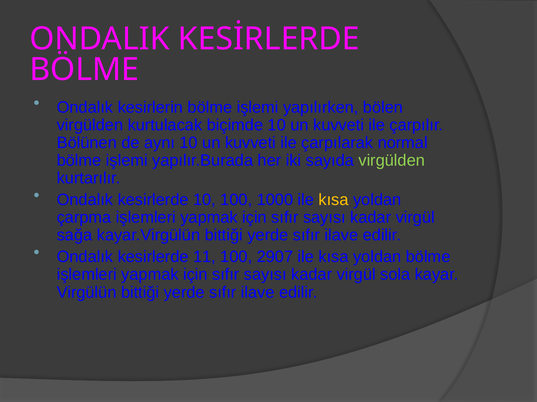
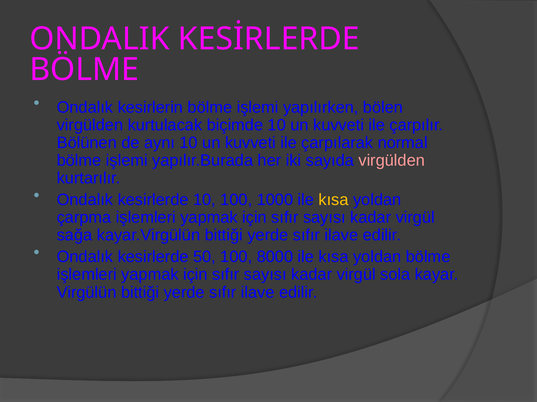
virgülden colour: light green -> pink (392, 161)
11: 11 -> 50 (204, 257)
2907: 2907 -> 8000 (275, 257)
